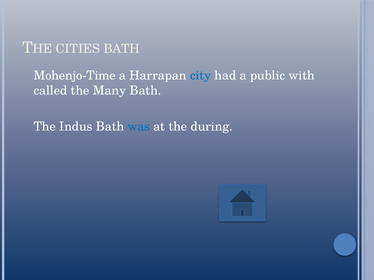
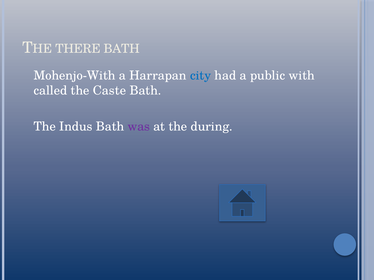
CITIES: CITIES -> THERE (78, 49)
Mohenjo-Time: Mohenjo-Time -> Mohenjo-With (75, 76)
Many: Many -> Caste (109, 91)
was colour: blue -> purple (139, 127)
